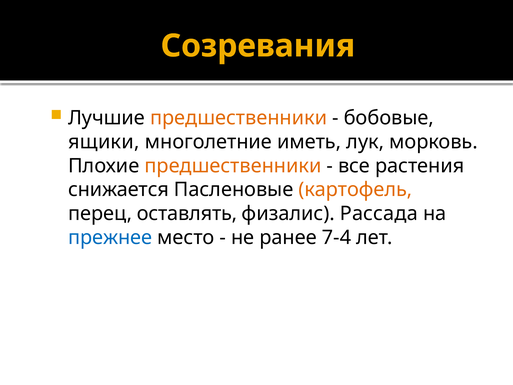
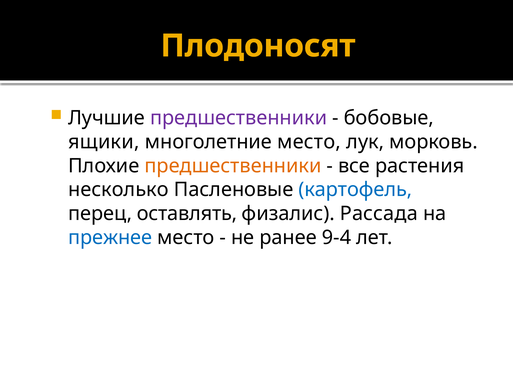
Созревания: Созревания -> Плодоносят (258, 46)
предшественники colour: orange -> purple (239, 118)
многолетние иметь: иметь -> место (309, 142)
снижается: снижается -> несколько (118, 190)
картофель colour: orange -> blue (355, 190)
7-4: 7-4 -> 9-4 (337, 237)
